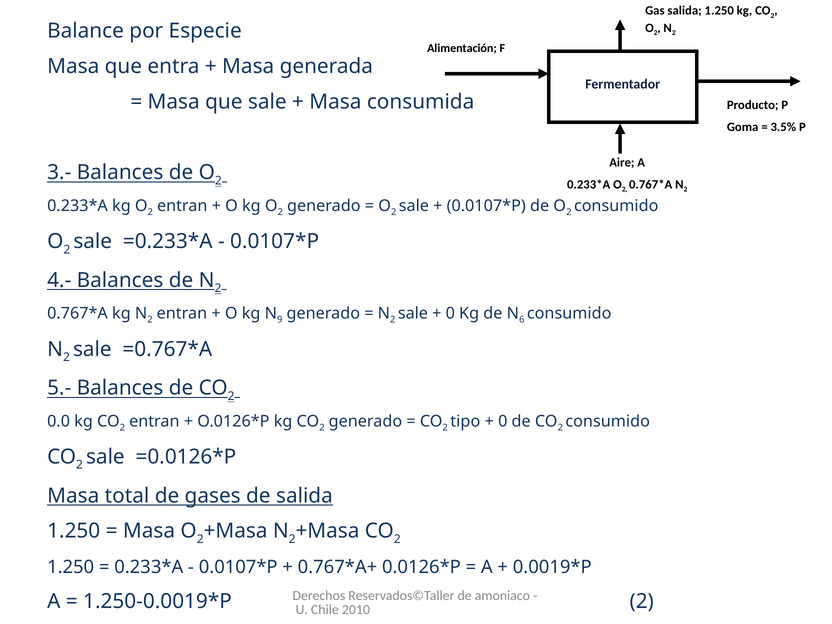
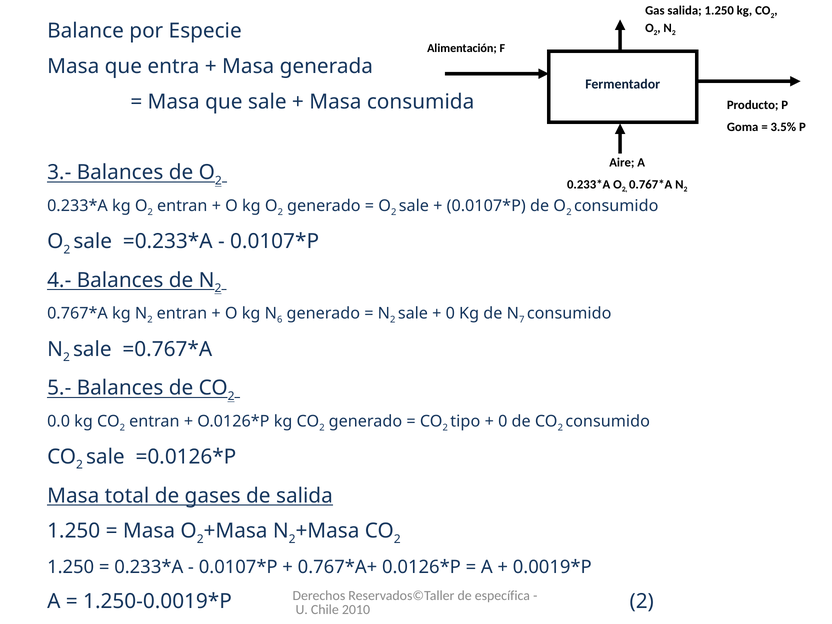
9: 9 -> 6 (280, 320)
6: 6 -> 7 (522, 320)
amoniaco: amoniaco -> específica (502, 596)
